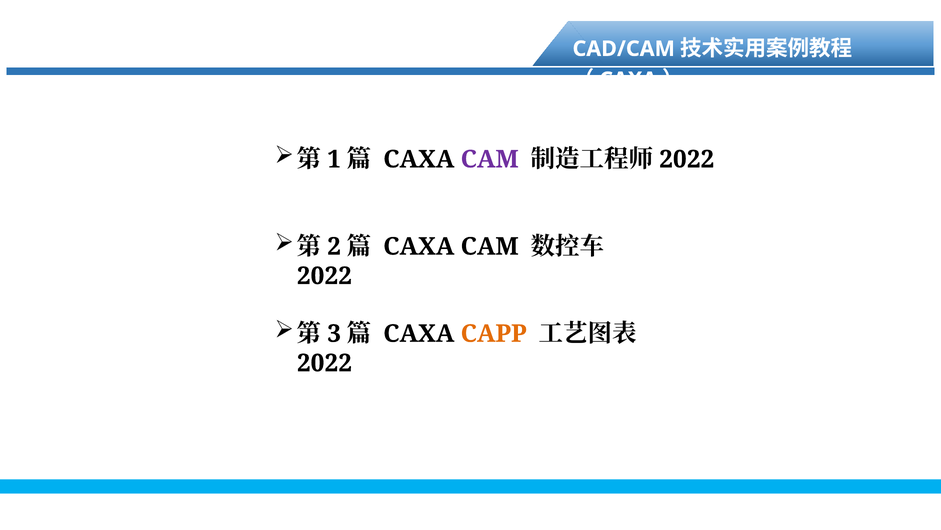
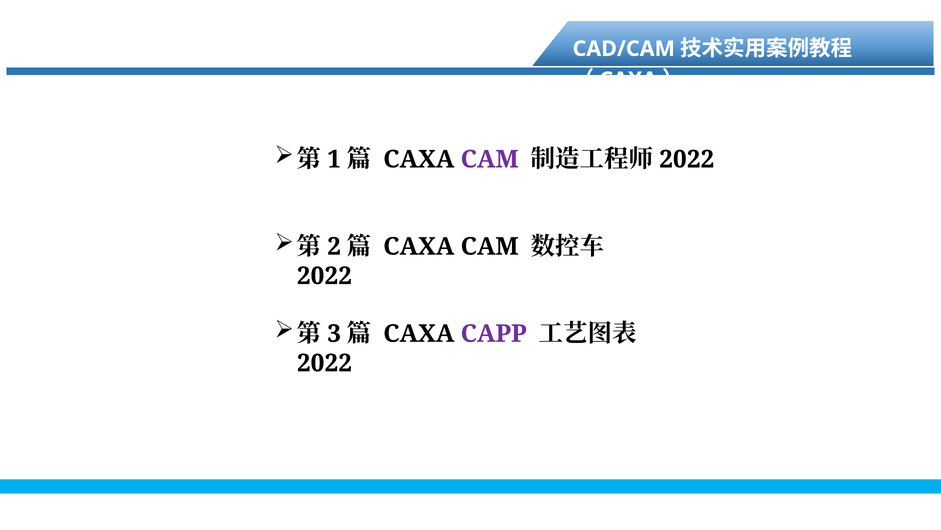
CAPP colour: orange -> purple (494, 333)
